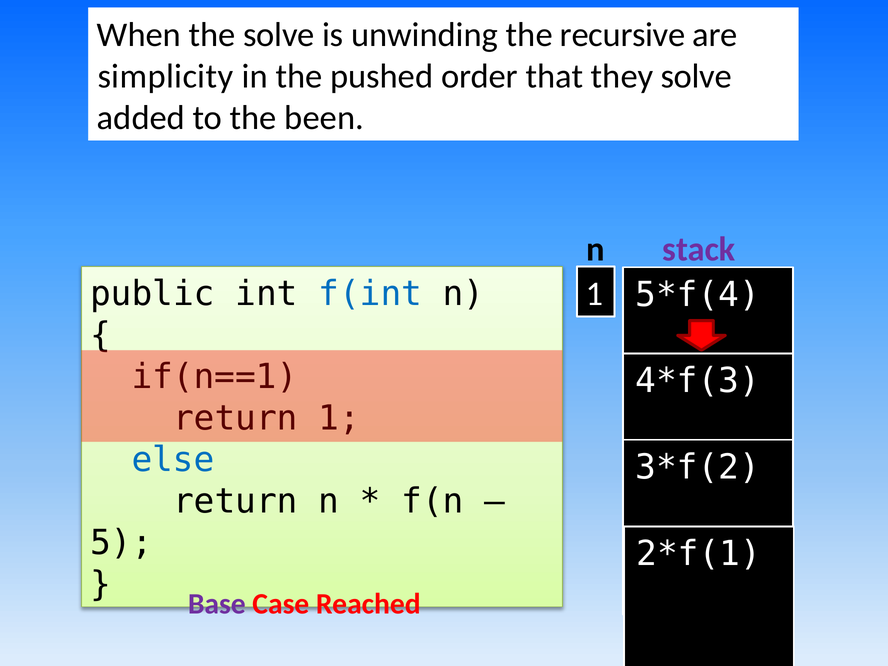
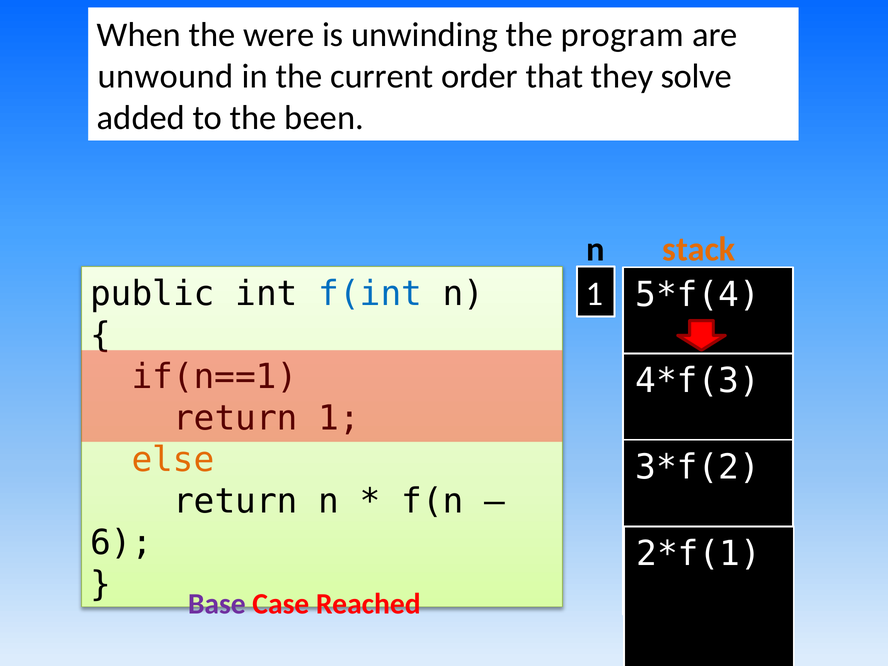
the solve: solve -> were (279, 35)
recursive: recursive -> program (622, 35)
simplicity: simplicity -> unwound (165, 76)
pushed: pushed -> current (382, 76)
stack colour: purple -> orange (699, 249)
else colour: blue -> orange (173, 460)
5: 5 -> 6 (121, 543)
